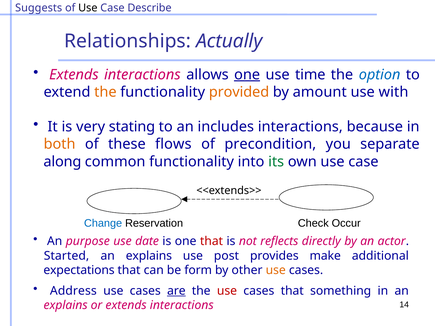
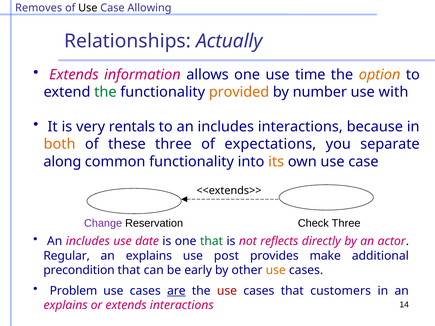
Suggests: Suggests -> Removes (39, 8)
Describe: Describe -> Allowing (149, 8)
interactions: interactions -> information (142, 75)
one underline: present -> none (247, 75)
option colour: blue -> orange (380, 75)
the colour: orange -> green (105, 92)
amount: amount -> number (320, 92)
stating: stating -> rentals (132, 127)
these flows: flows -> three (173, 144)
precondition: precondition -> expectations (270, 144)
its colour: green -> orange (276, 162)
Change colour: blue -> purple (103, 223)
Check Occur: Occur -> Three (346, 223)
purpose: purpose -> includes (88, 241)
that colour: red -> green (212, 241)
Started: Started -> Regular (67, 256)
expectations: expectations -> precondition (79, 270)
form: form -> early (198, 270)
Address: Address -> Problem (73, 291)
something: something -> customers (341, 291)
